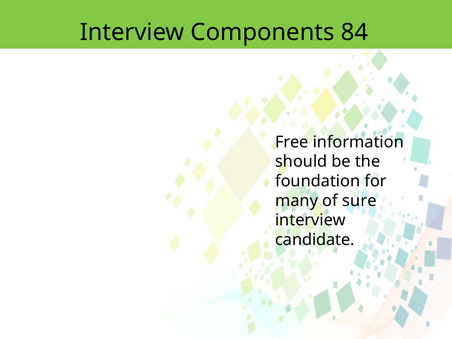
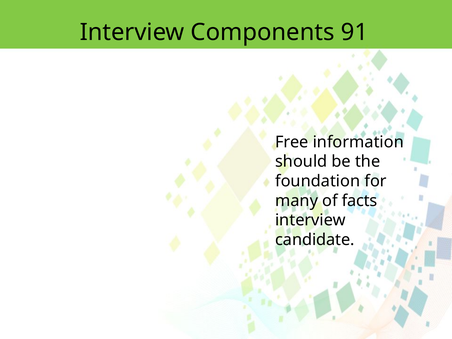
84: 84 -> 91 (354, 32)
sure: sure -> facts (360, 201)
